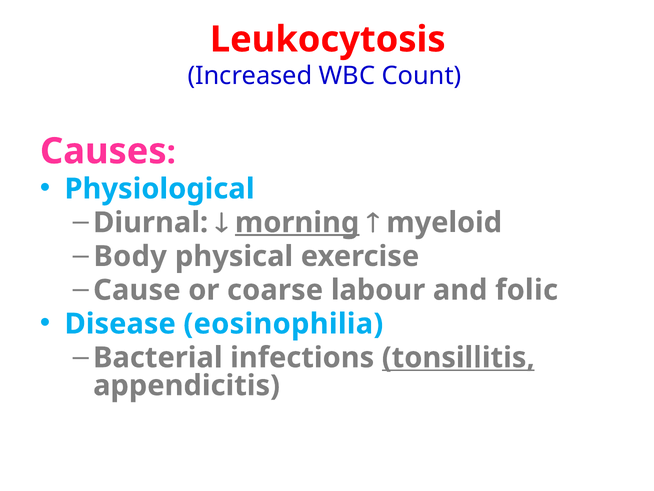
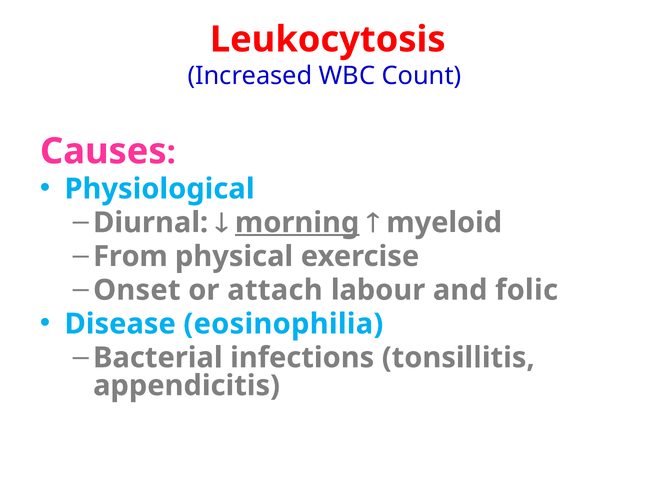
Body: Body -> From (130, 256)
Cause: Cause -> Onset (137, 290)
coarse: coarse -> attach (275, 290)
tonsillitis underline: present -> none (458, 357)
